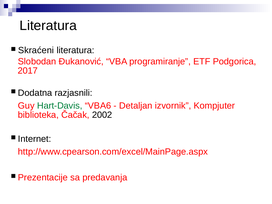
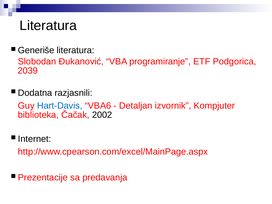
Skraćeni: Skraćeni -> Generiše (36, 50)
2017: 2017 -> 2039 (28, 71)
Hart-Davis colour: green -> blue (60, 106)
